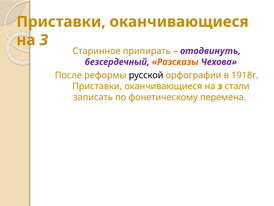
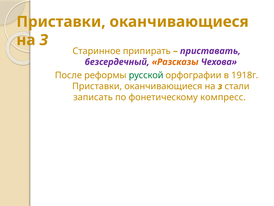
отодвинуть: отодвинуть -> приставать (210, 51)
русской colour: black -> green (146, 75)
перемена: перемена -> компресс (223, 97)
